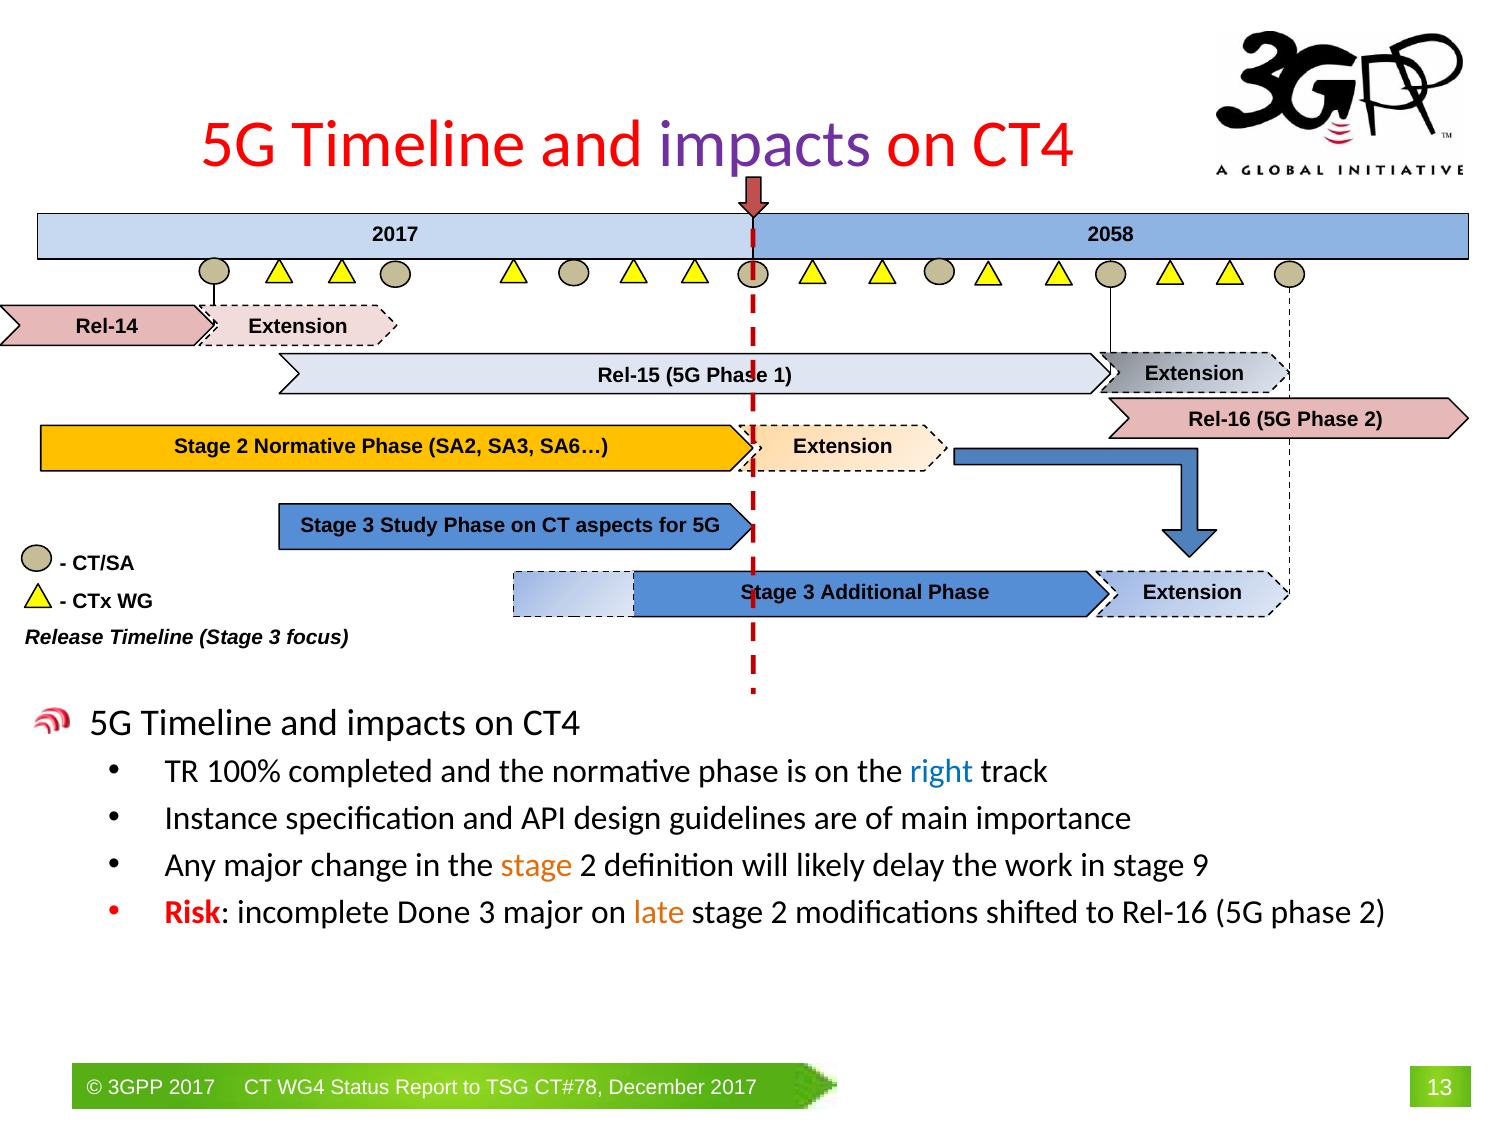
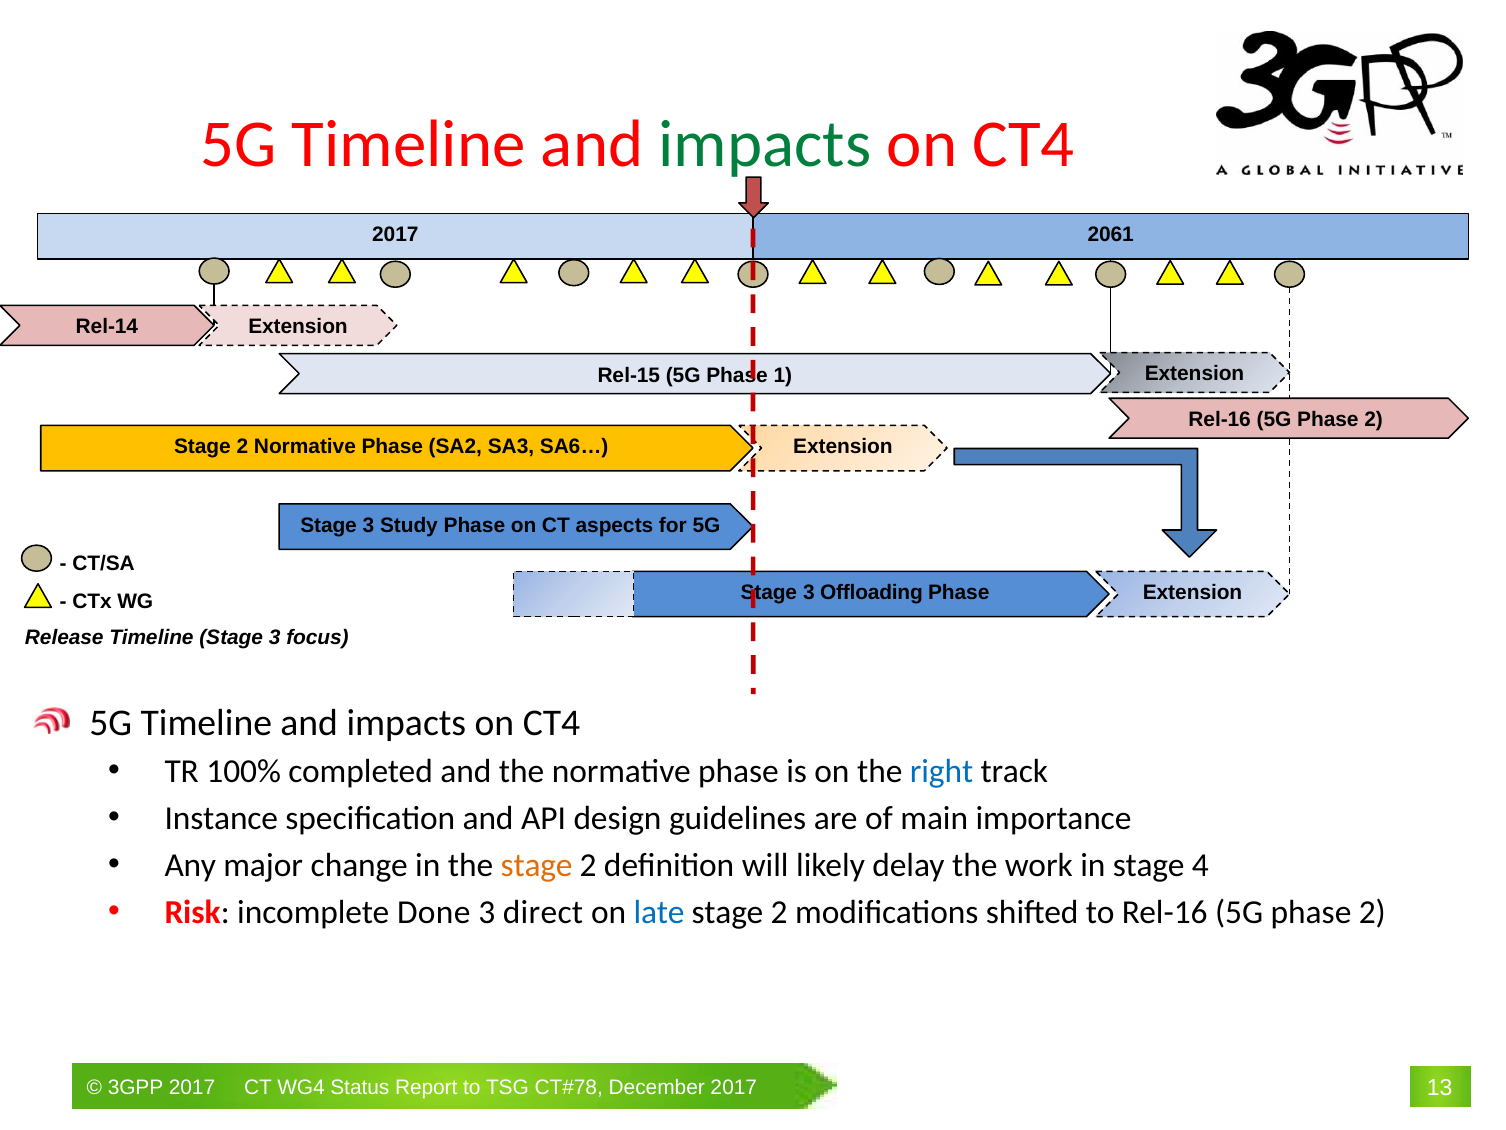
impacts colour: purple -> green (765, 144)
2058: 2058 -> 2061 (1111, 235)
Additional: Additional -> Offloading (871, 593)
9: 9 -> 4 (1200, 865)
3 major: major -> direct (543, 912)
late colour: orange -> blue (659, 912)
